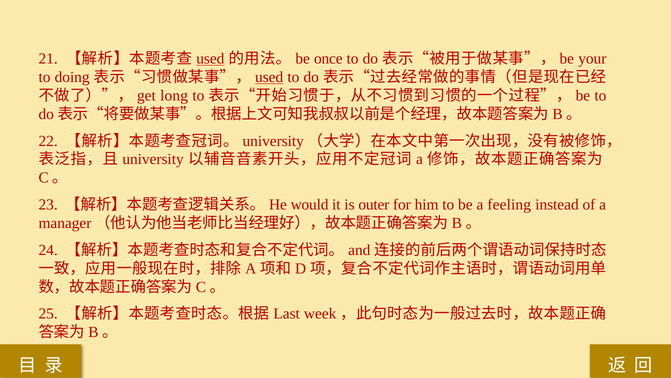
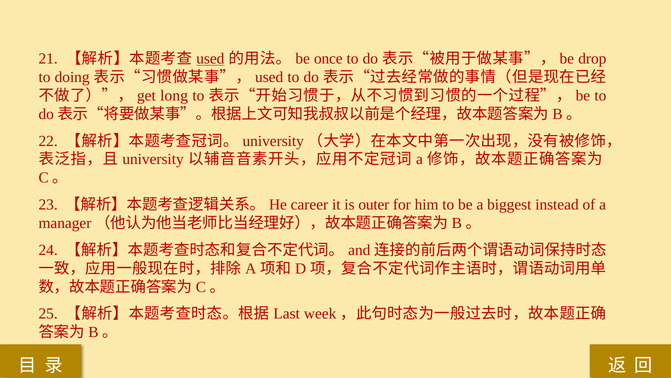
your: your -> drop (592, 59)
used underline: present -> none (269, 77)
would: would -> career (309, 204)
feeling: feeling -> biggest (509, 204)
